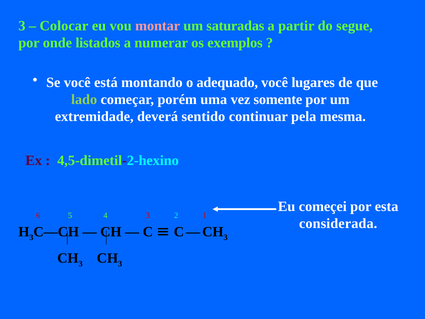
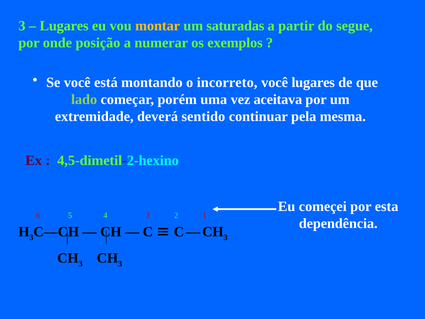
Colocar: Colocar -> Lugares (64, 26)
montar colour: pink -> yellow (158, 26)
listados: listados -> posição (98, 43)
adequado: adequado -> incorreto (227, 82)
somente: somente -> aceitava (278, 99)
considerada: considerada -> dependência (338, 223)
